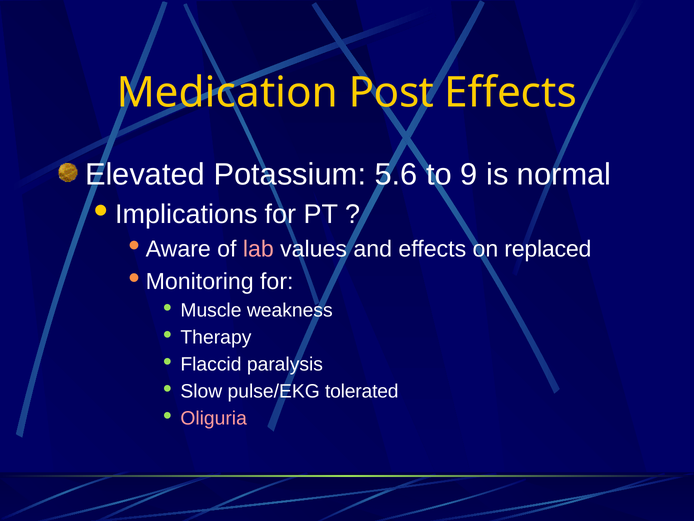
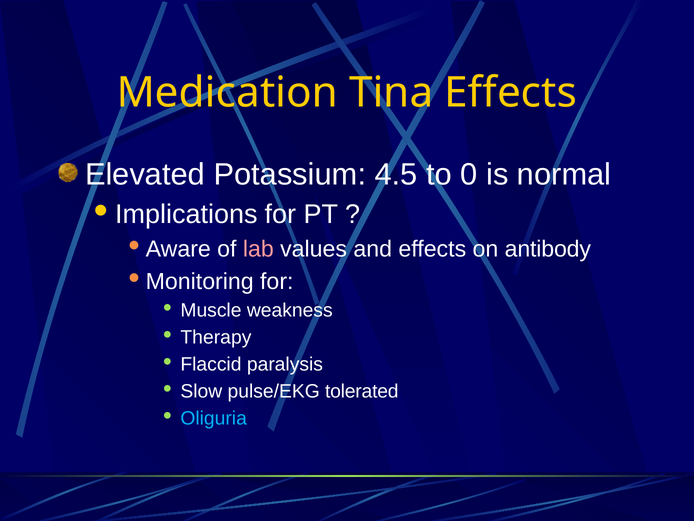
Post: Post -> Tina (391, 93)
5.6: 5.6 -> 4.5 (396, 174)
9: 9 -> 0 (469, 174)
replaced: replaced -> antibody (548, 249)
Oliguria colour: pink -> light blue (214, 418)
